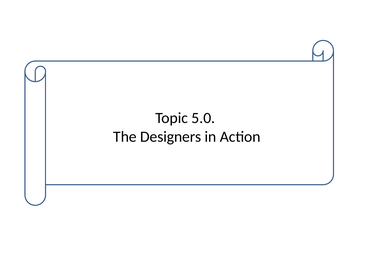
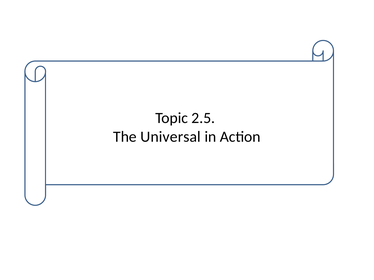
5.0: 5.0 -> 2.5 (203, 118)
Designers: Designers -> Universal (171, 137)
